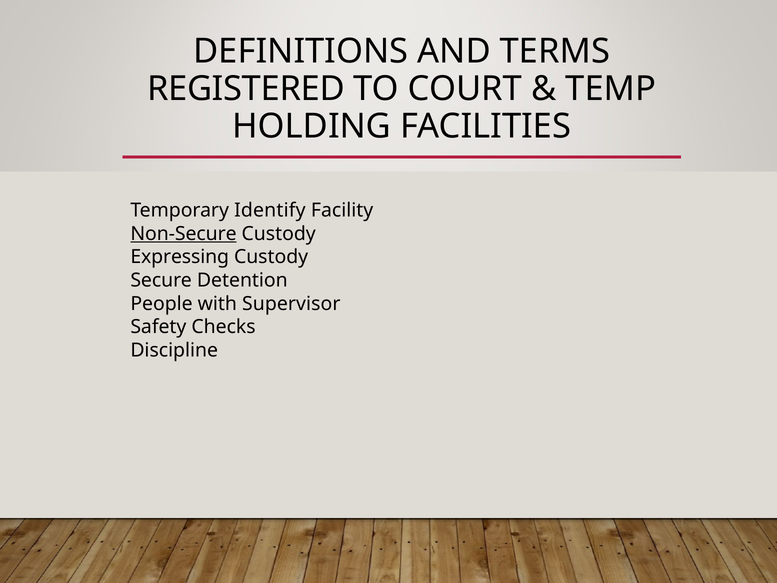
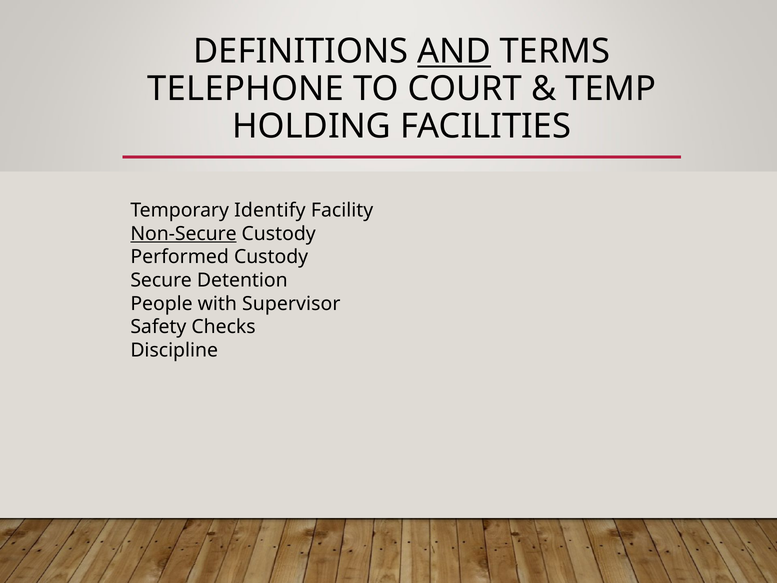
AND underline: none -> present (454, 51)
REGISTERED: REGISTERED -> TELEPHONE (246, 89)
Expressing: Expressing -> Performed (180, 257)
